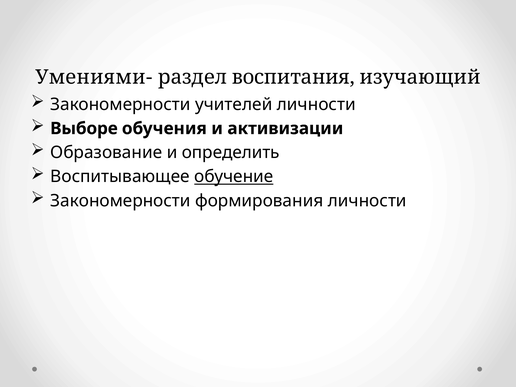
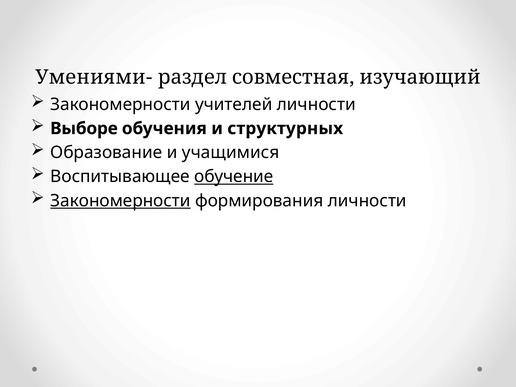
воспитания: воспитания -> совместная (293, 77)
активизации: активизации -> структурных (285, 128)
определить: определить -> учащимися (231, 153)
Закономерности underline: none -> present (120, 201)
